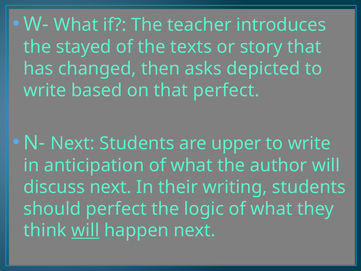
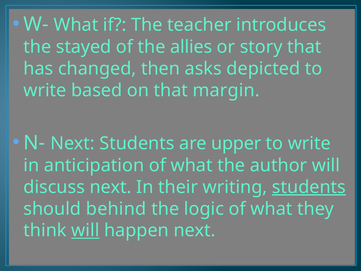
texts: texts -> allies (191, 47)
that perfect: perfect -> margin (226, 90)
students underline: none -> present (309, 187)
should perfect: perfect -> behind (116, 209)
